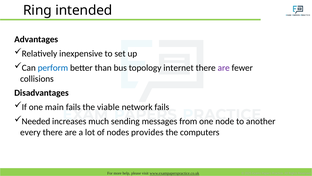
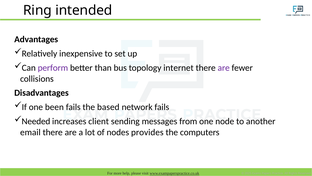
perform colour: blue -> purple (53, 68)
main: main -> been (54, 107)
viable: viable -> based (108, 107)
much: much -> client (99, 121)
every: every -> email (30, 132)
